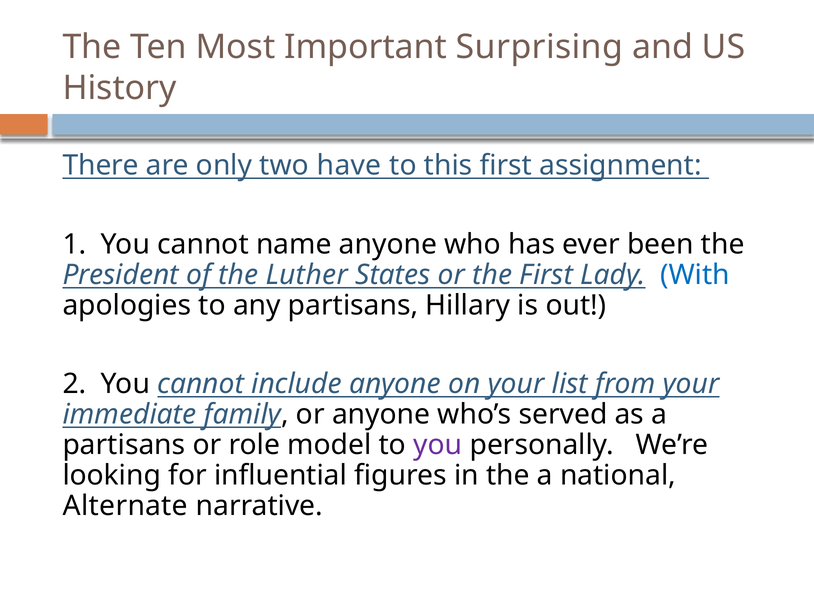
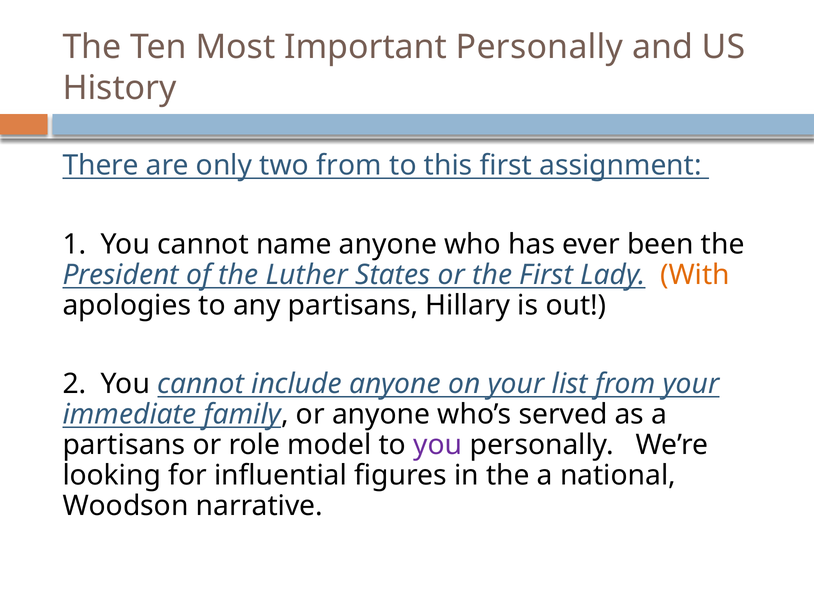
Important Surprising: Surprising -> Personally (540, 47)
two have: have -> from (349, 165)
With colour: blue -> orange (695, 275)
Alternate: Alternate -> Woodson (126, 506)
